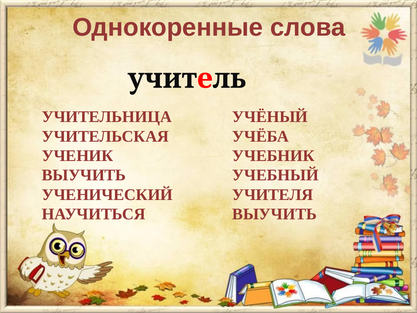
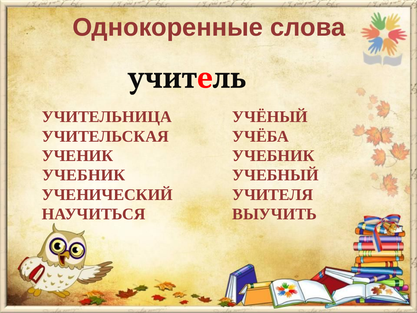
ВЫУЧИТЬ: ВЫУЧИТЬ -> УЧЕБНИК (84, 175)
